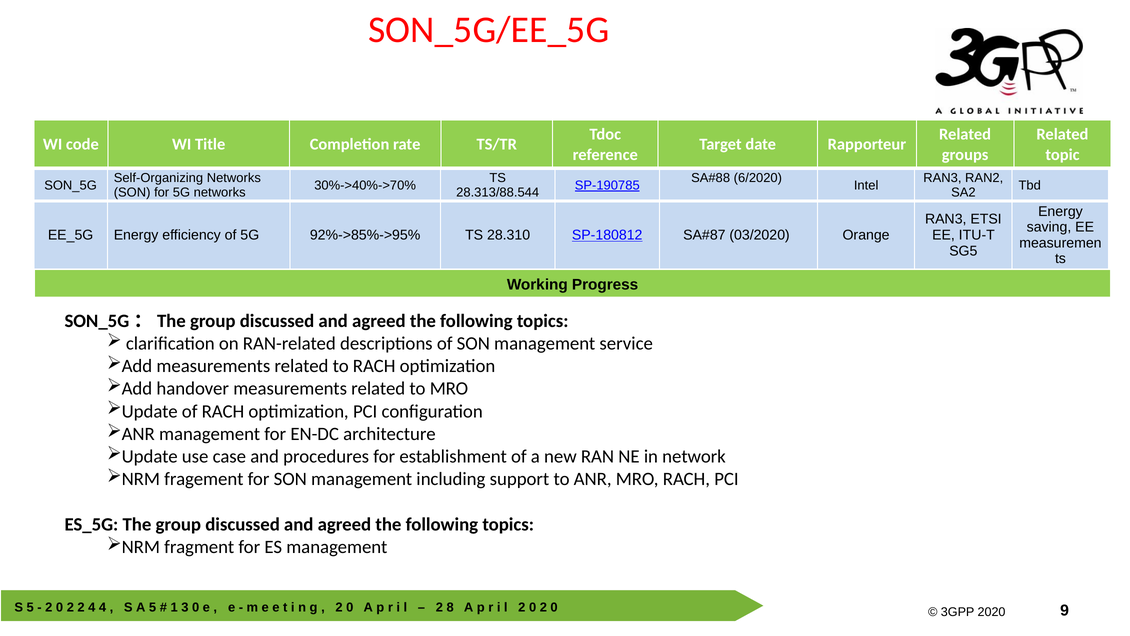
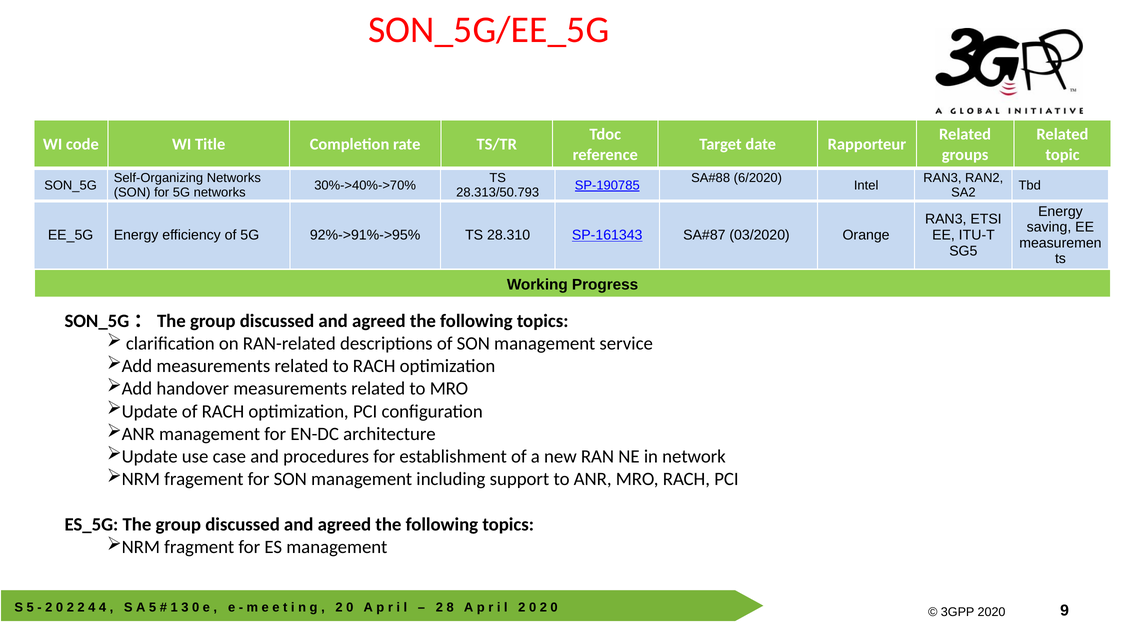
28.313/88.544: 28.313/88.544 -> 28.313/50.793 (498, 192)
92%->85%->95%: 92%->85%->95% -> 92%->91%->95% (365, 235)
SP-180812: SP-180812 -> SP-161343 (607, 235)
